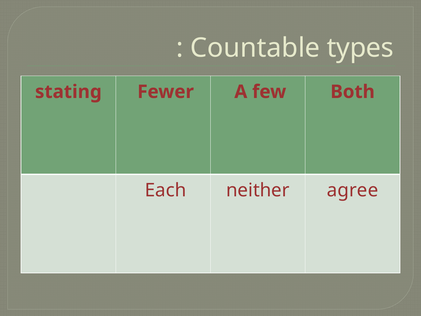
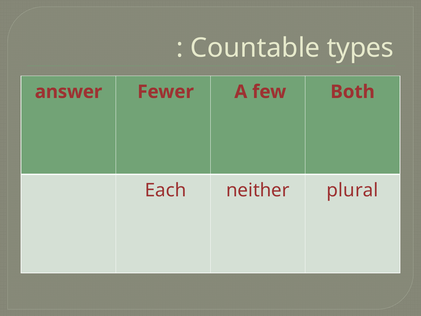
stating: stating -> answer (68, 92)
agree: agree -> plural (353, 190)
